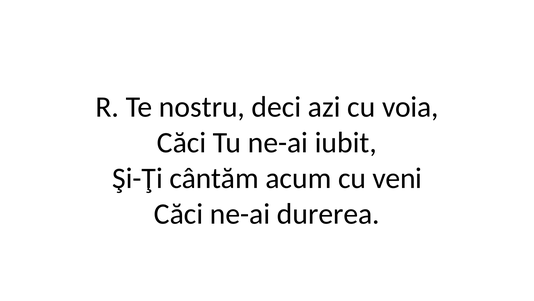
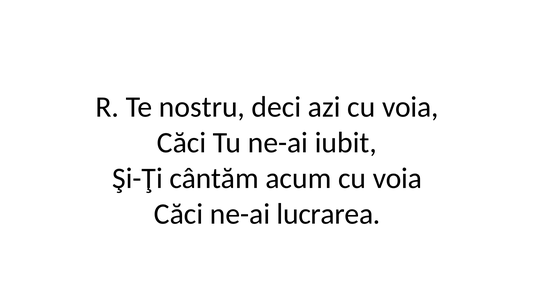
acum cu veni: veni -> voia (397, 178)
durerea: durerea -> lucrarea (329, 214)
